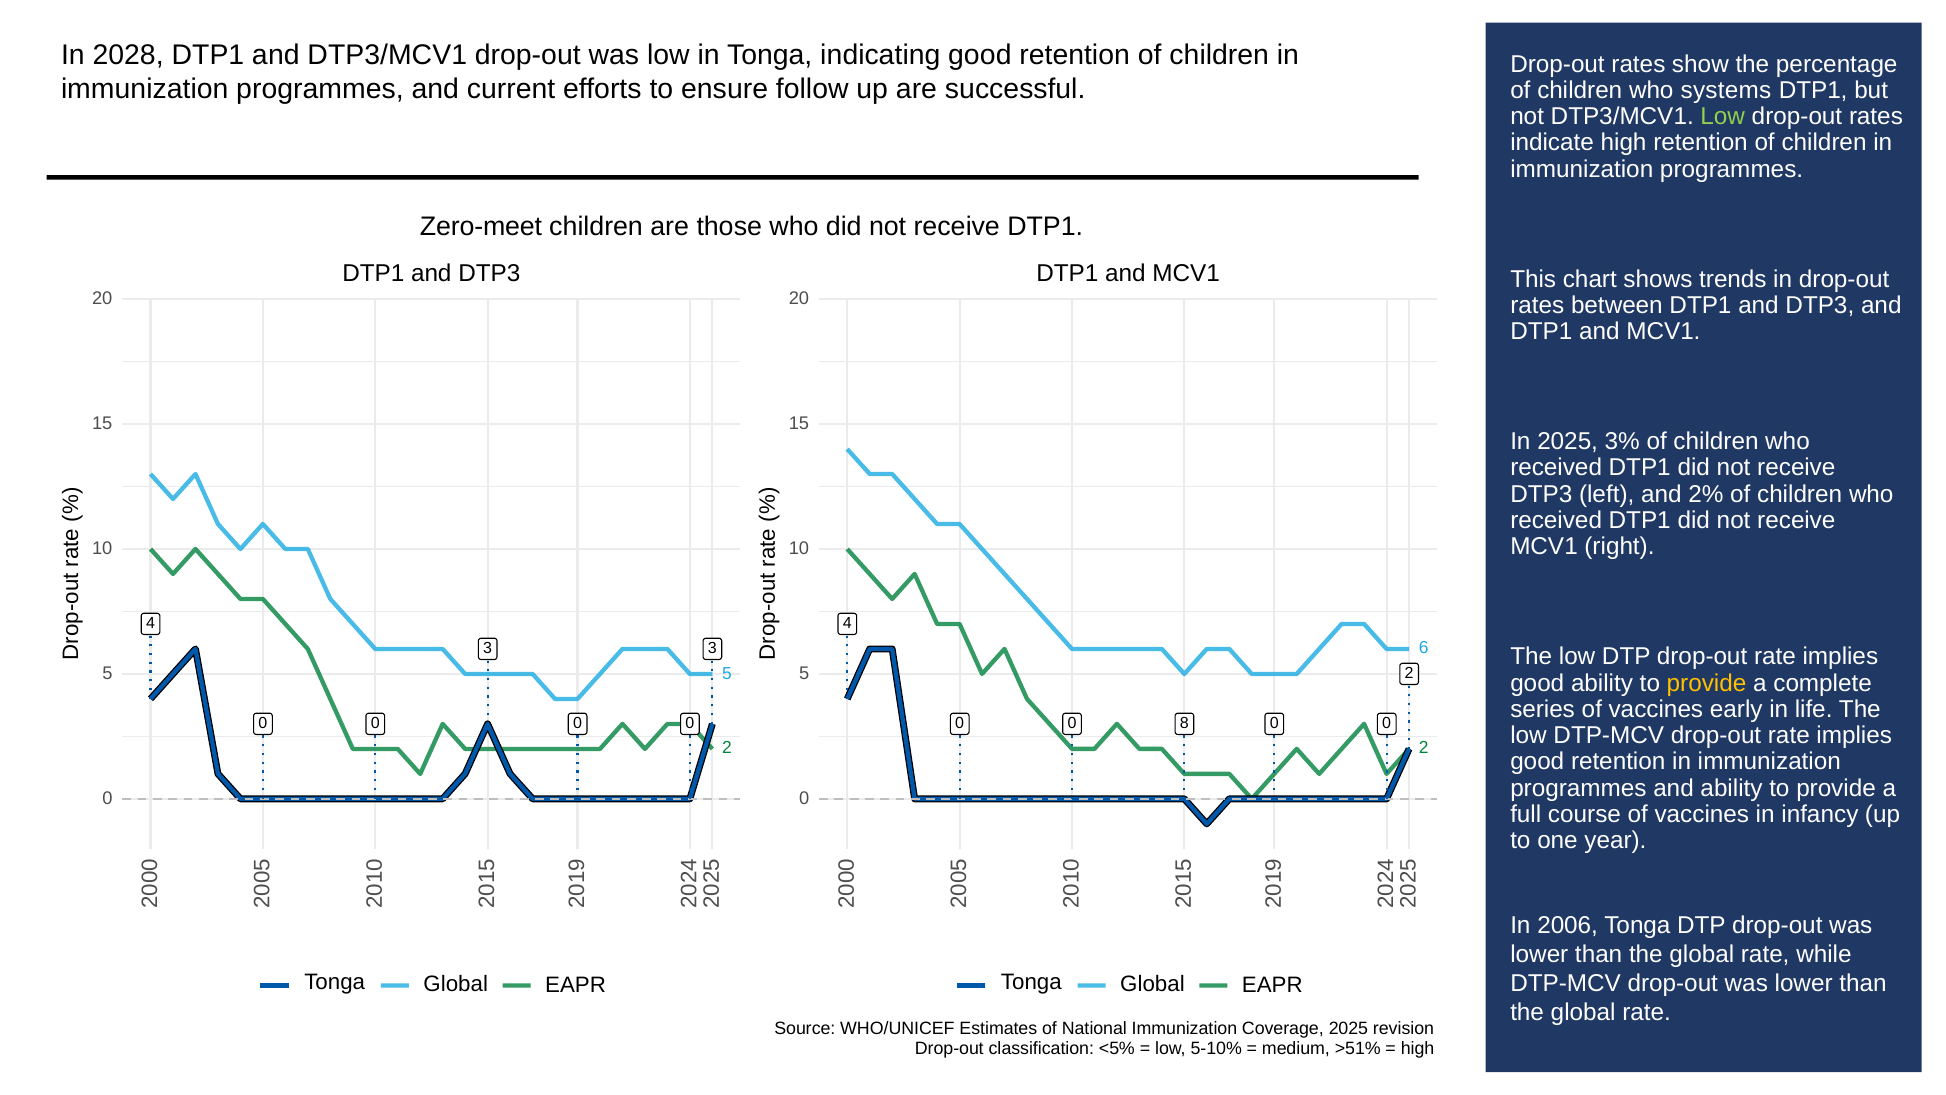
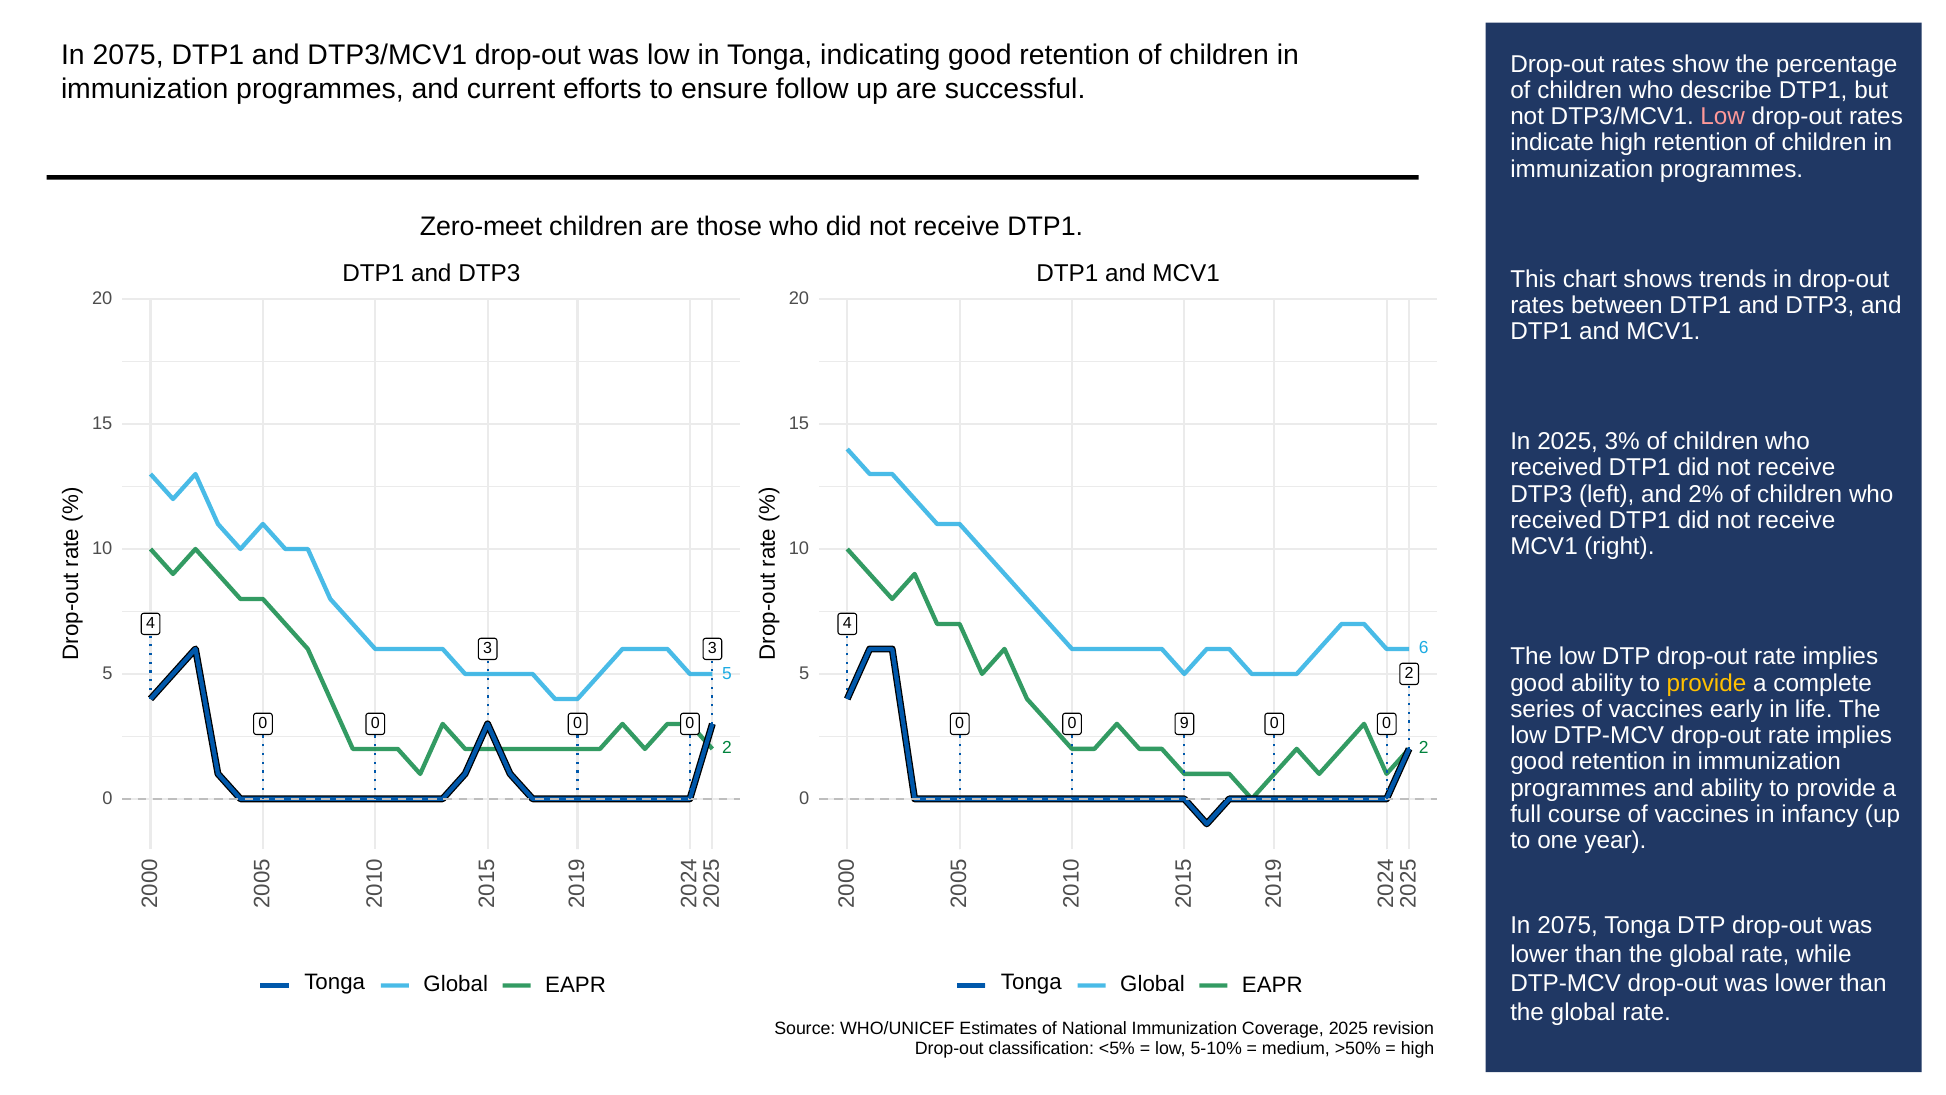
2028: 2028 -> 2075 (128, 55)
systems: systems -> describe (1726, 90)
Low colour: light green -> pink (1723, 116)
0 8: 8 -> 9 (1184, 723)
2006: 2006 -> 2075 (1568, 925)
>51%: >51% -> >50% (1358, 1048)
